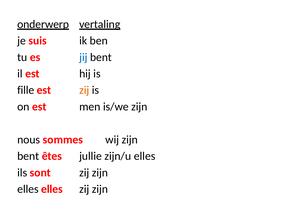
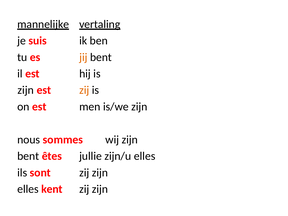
onderwerp: onderwerp -> mannelijke (43, 24)
jij colour: blue -> orange (83, 57)
fille: fille -> zijn (26, 90)
elles elles: elles -> kent (52, 189)
